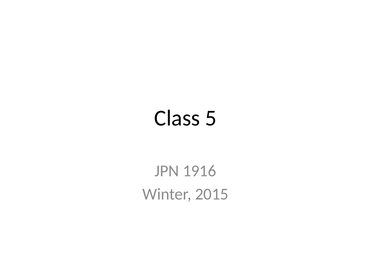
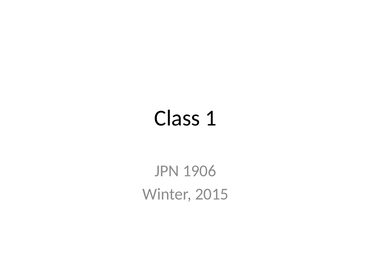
5: 5 -> 1 (211, 118)
1916: 1916 -> 1906 (199, 171)
